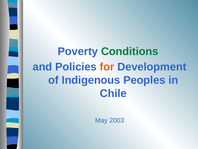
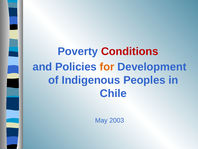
Conditions colour: green -> red (130, 51)
